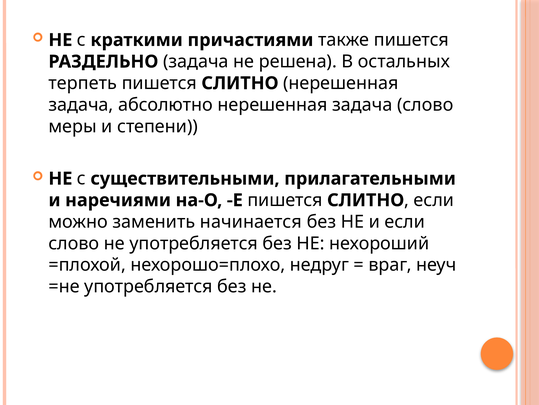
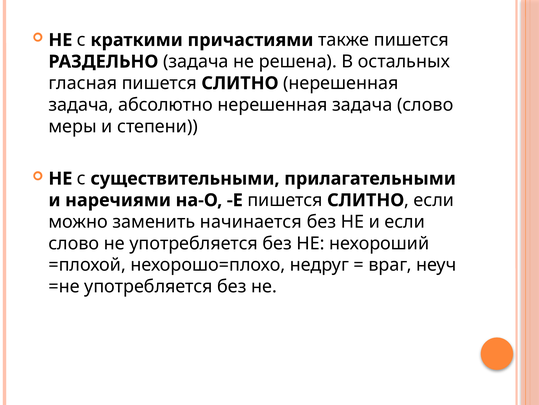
терпеть: терпеть -> гласная (83, 83)
